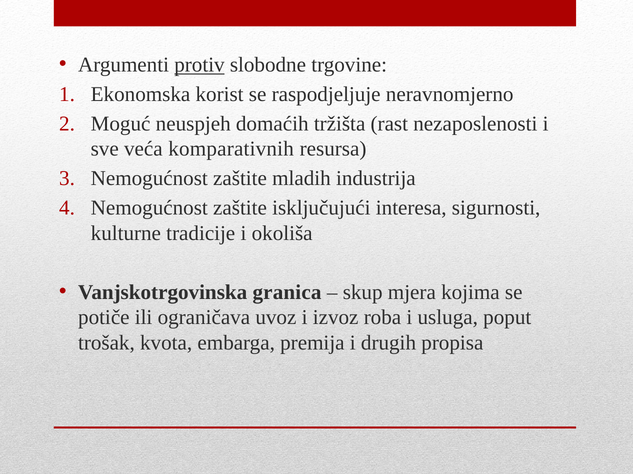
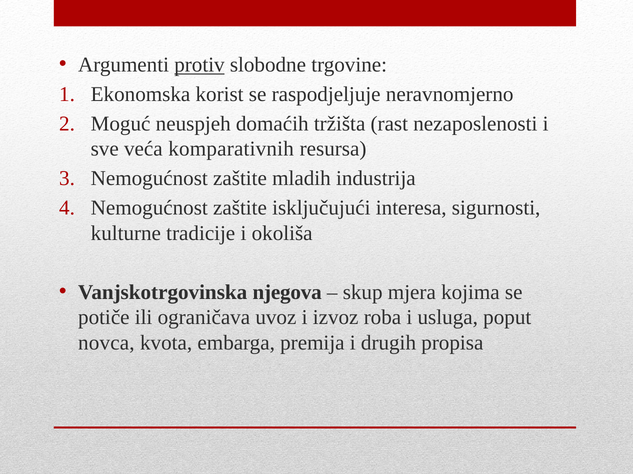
granica: granica -> njegova (287, 293)
trošak: trošak -> novca (106, 343)
